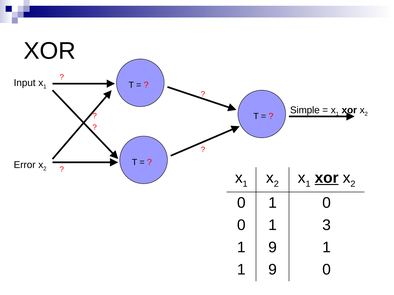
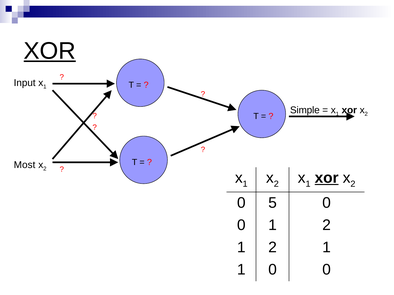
XOR underline: none -> present (50, 51)
Error: Error -> Most (25, 165)
1: 1 -> 5 (273, 203)
0 1 3: 3 -> 2 (327, 225)
9: 9 -> 2 (273, 248)
9: 9 -> 0 (273, 270)
